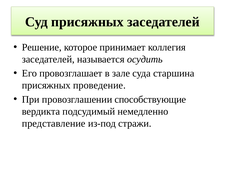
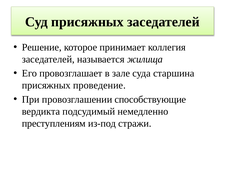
осудить: осудить -> жилища (145, 59)
представление: представление -> преступлениям (54, 123)
